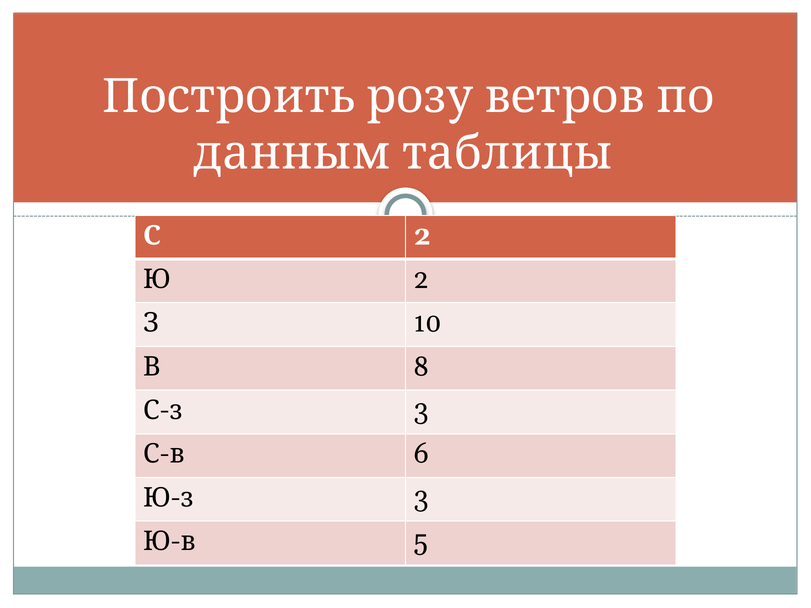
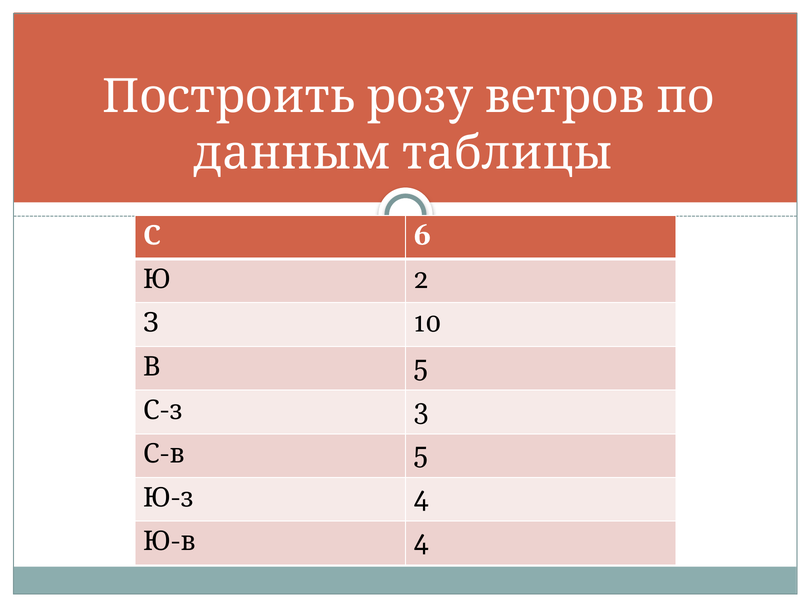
С 2: 2 -> 6 (422, 236)
8: 8 -> 5 (421, 367)
С в 6: 6 -> 5 (421, 454)
Ю з 3: 3 -> 4 (421, 498)
в 5: 5 -> 4 (421, 542)
